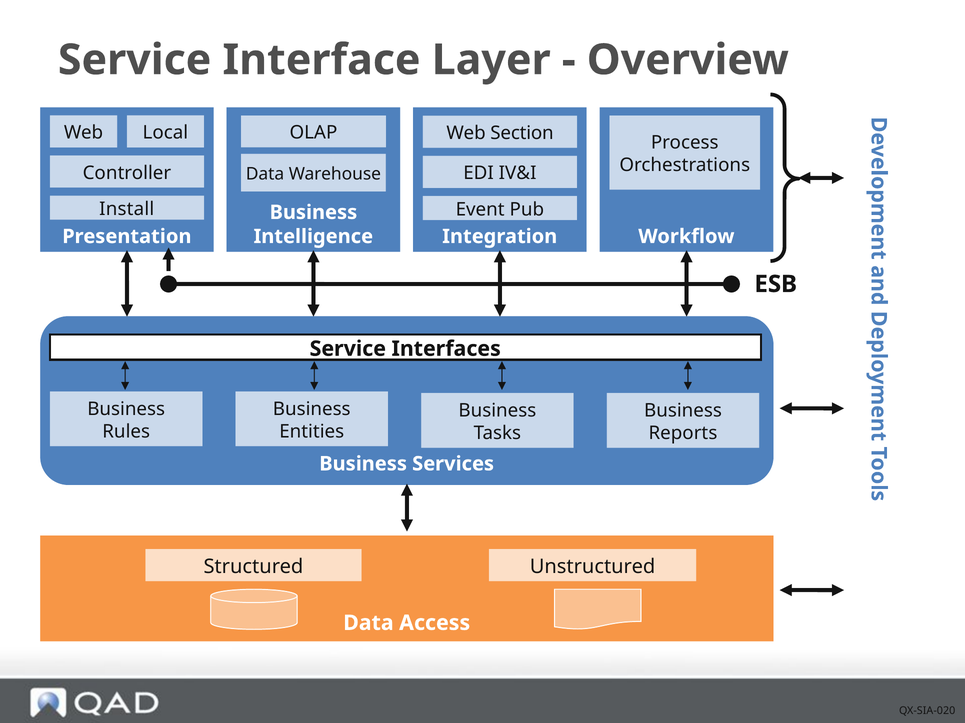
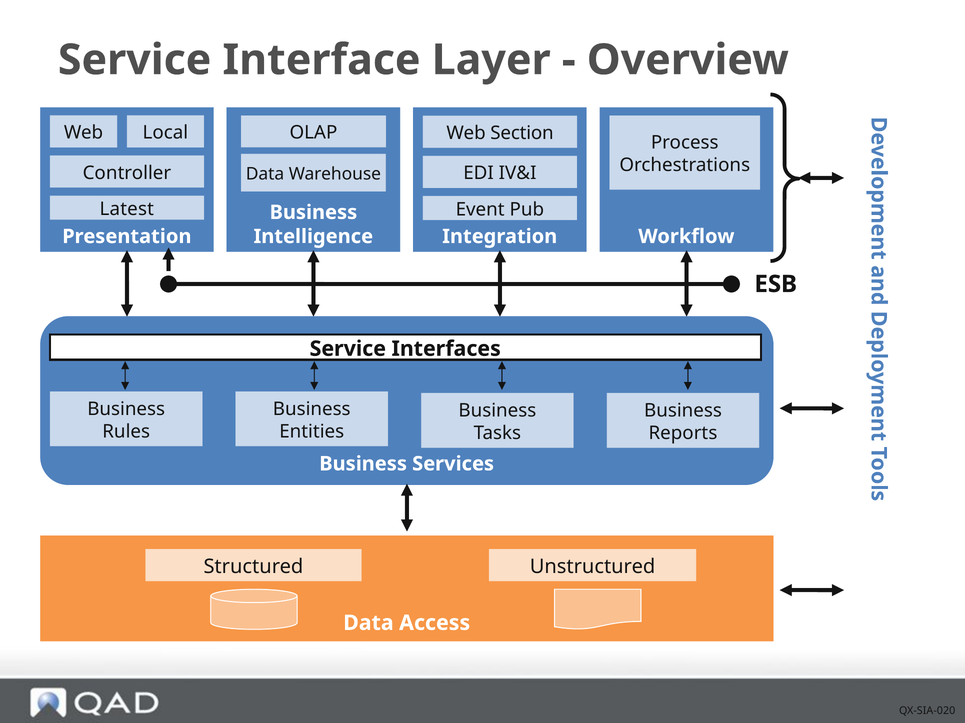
Install: Install -> Latest (127, 209)
